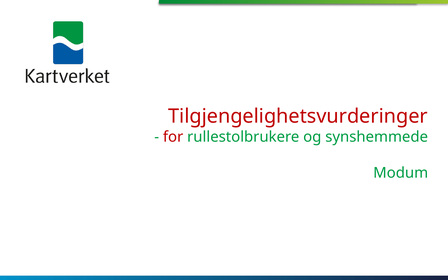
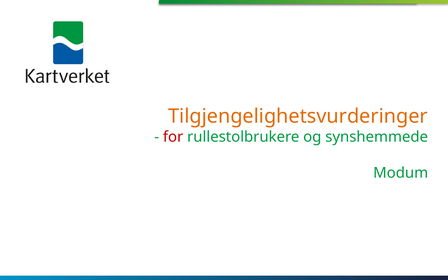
Tilgjengelighetsvurderinger colour: red -> orange (298, 116)
